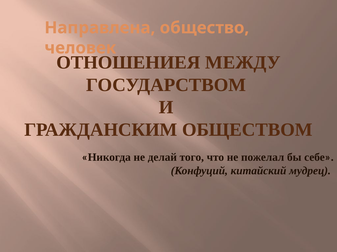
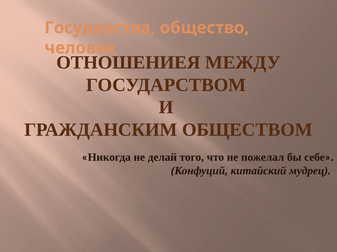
Направлена: Направлена -> Государства (100, 28)
